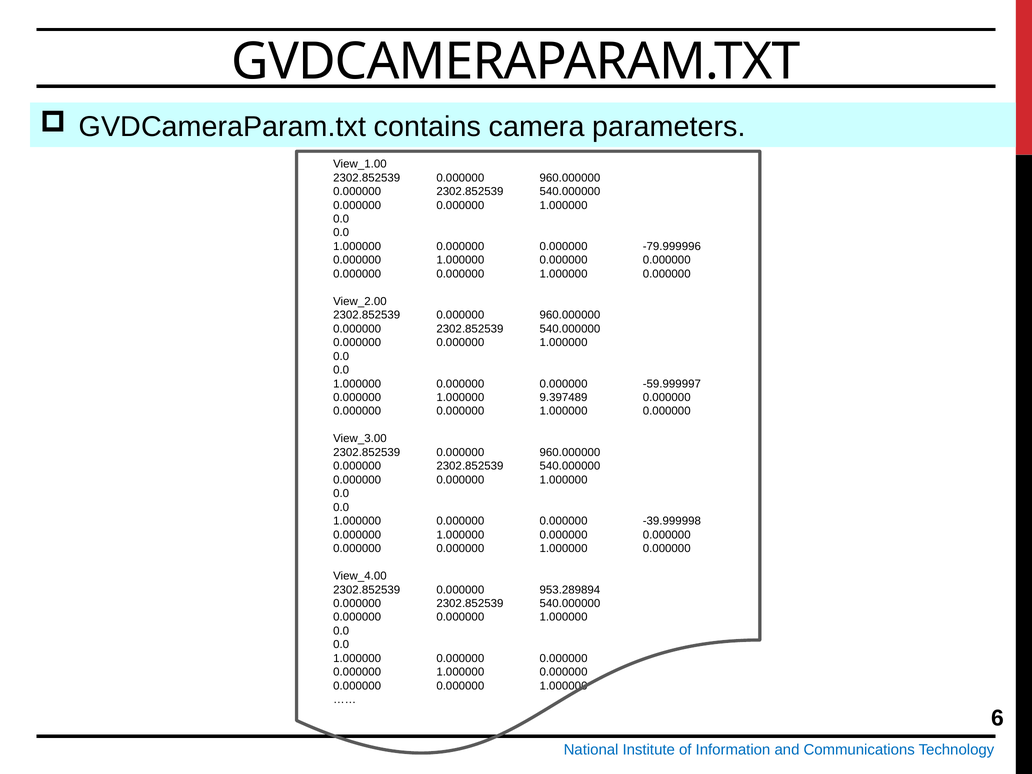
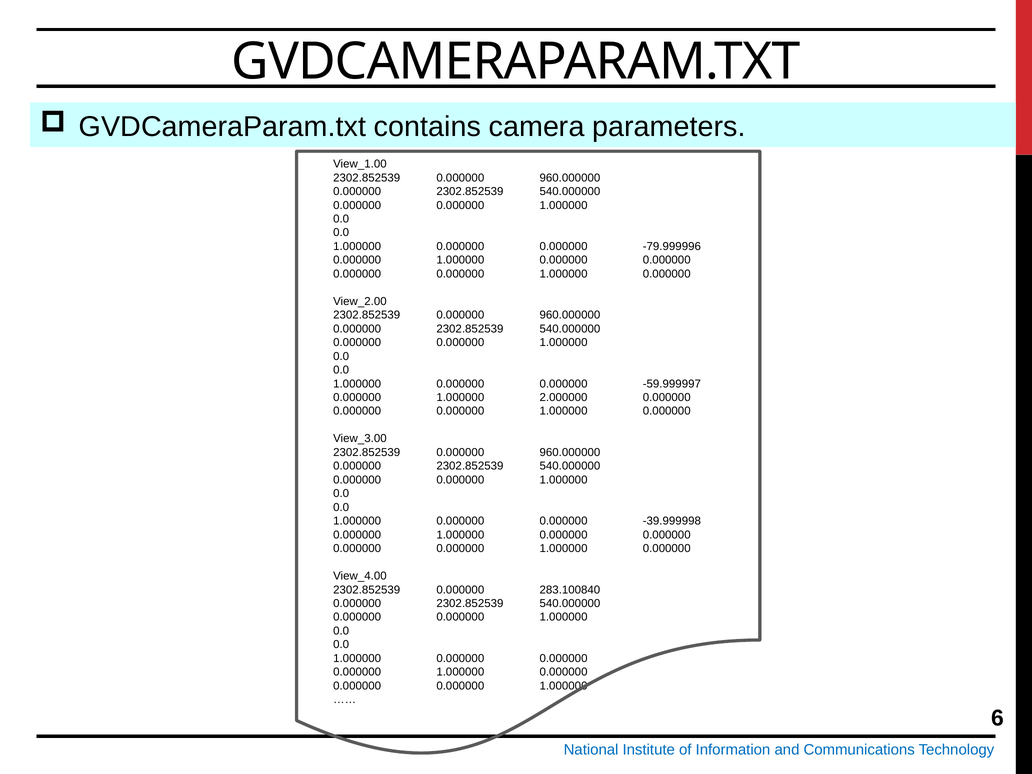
9.397489: 9.397489 -> 2.000000 (564, 397)
953.289894: 953.289894 -> 283.100840 (570, 590)
